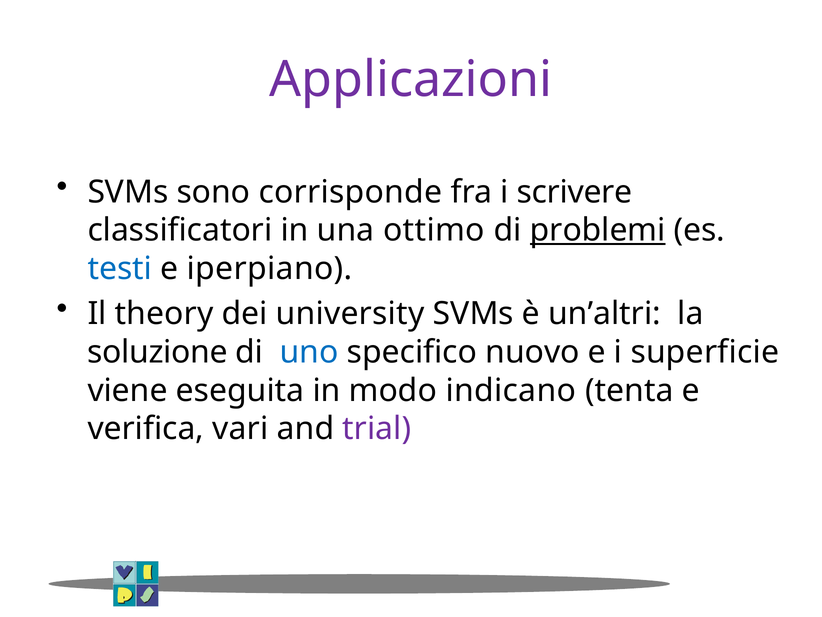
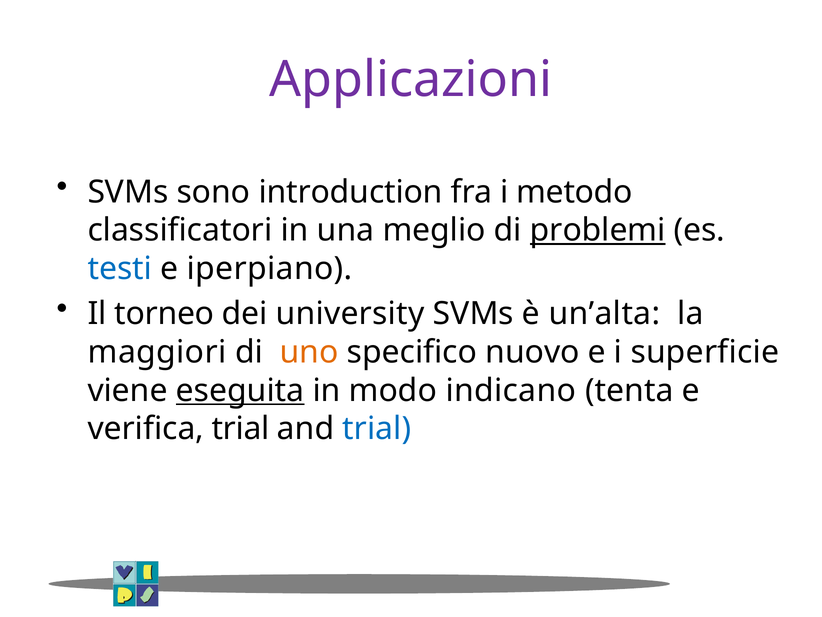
corrisponde: corrisponde -> introduction (351, 192)
scrivere: scrivere -> metodo (575, 192)
ottimo: ottimo -> meglio (434, 230)
theory: theory -> torneo (164, 313)
un’altri: un’altri -> un’alta (604, 313)
soluzione: soluzione -> maggiori (157, 352)
uno colour: blue -> orange (309, 352)
eseguita underline: none -> present (240, 390)
verifica vari: vari -> trial (241, 429)
trial colour: purple -> blue (377, 429)
